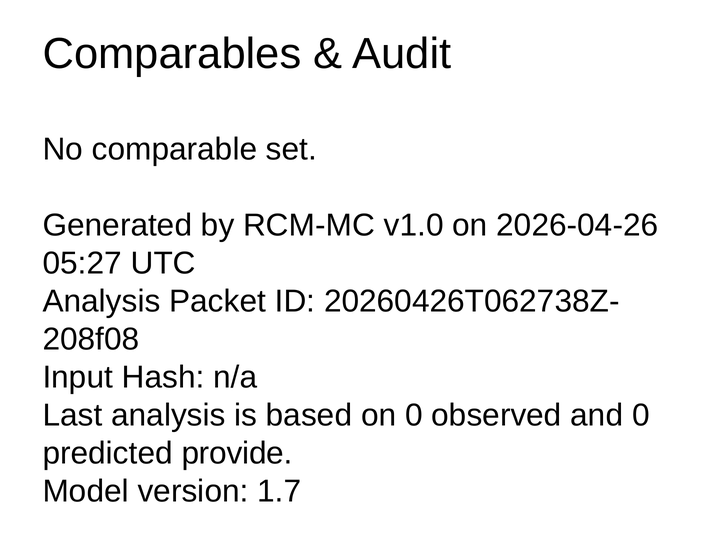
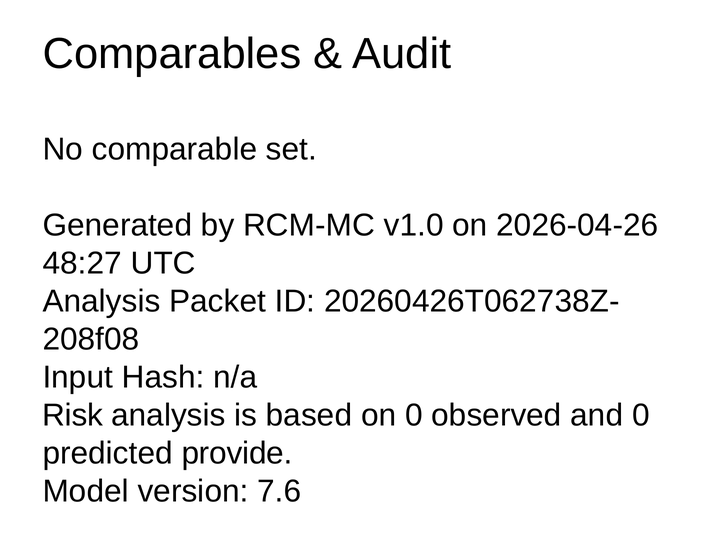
05:27: 05:27 -> 48:27 (82, 263)
Last: Last -> Risk (73, 415)
1.7: 1.7 -> 7.6 (279, 491)
